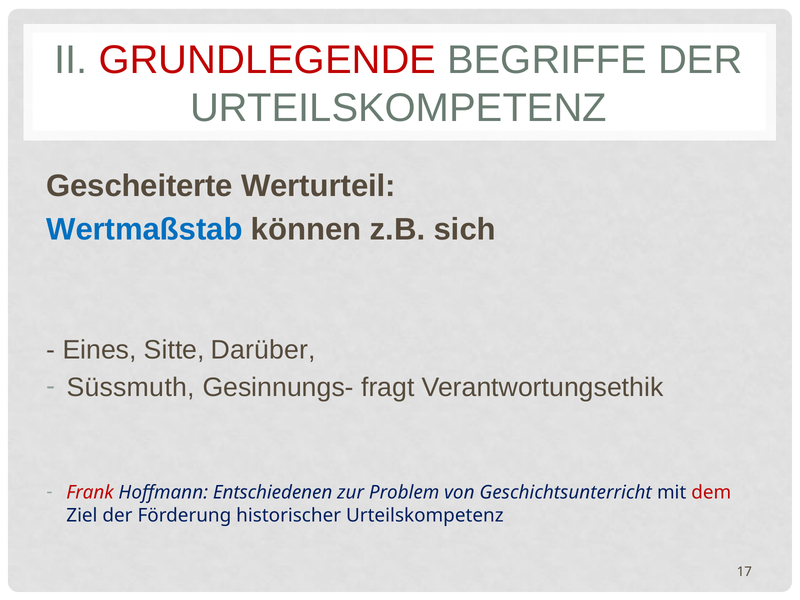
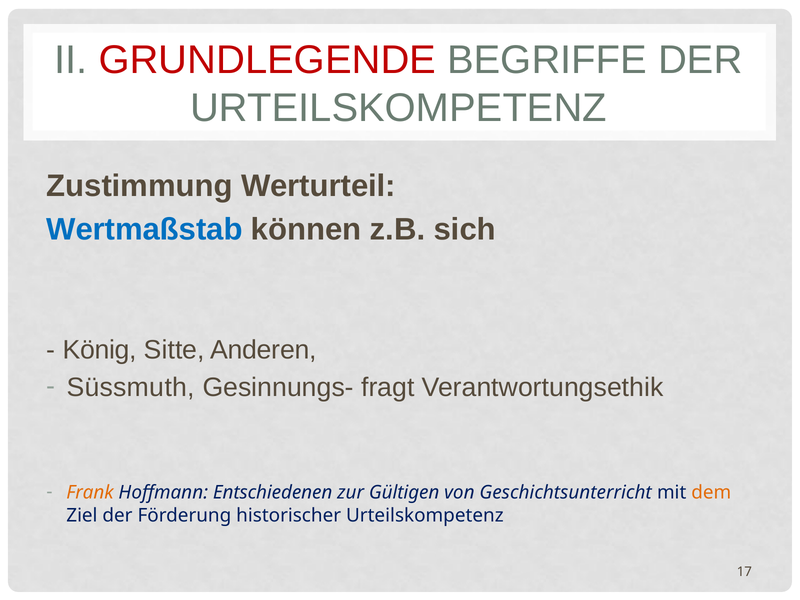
Gescheiterte: Gescheiterte -> Zustimmung (139, 186)
Eines: Eines -> König (100, 350)
Darüber: Darüber -> Anderen (263, 350)
Frank colour: red -> orange (90, 493)
Problem: Problem -> Gültigen (404, 493)
dem colour: red -> orange (711, 493)
